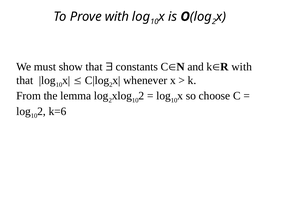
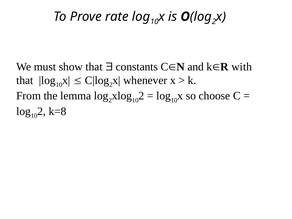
Prove with: with -> rate (117, 17)
k=6: k=6 -> k=8 (58, 111)
